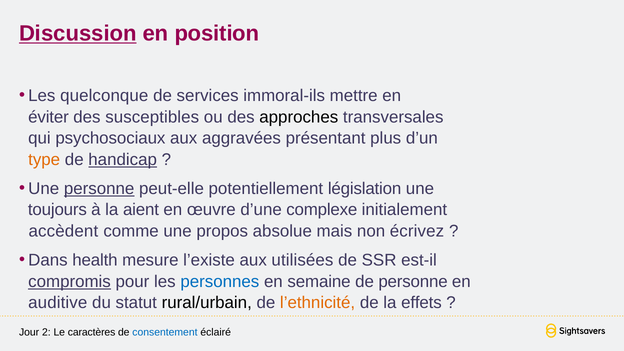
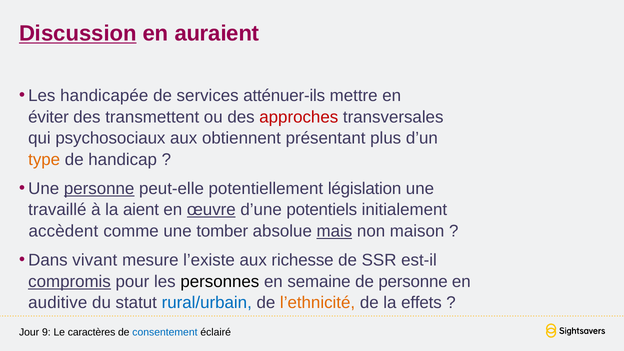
position: position -> auraient (217, 33)
quelconque: quelconque -> handicapée (104, 96)
immoral-ils: immoral-ils -> atténuer-ils (284, 96)
susceptibles: susceptibles -> transmettent (152, 117)
approches colour: black -> red (299, 117)
aggravées: aggravées -> obtiennent (241, 138)
handicap underline: present -> none (123, 160)
toujours: toujours -> travaillé (57, 210)
œuvre underline: none -> present (211, 210)
complexe: complexe -> potentiels (322, 210)
propos: propos -> tomber (222, 231)
mais underline: none -> present (334, 231)
écrivez: écrivez -> maison (417, 231)
health: health -> vivant (95, 260)
utilisées: utilisées -> richesse (303, 260)
personnes colour: blue -> black (220, 282)
rural/urbain colour: black -> blue (207, 303)
2: 2 -> 9 (46, 332)
